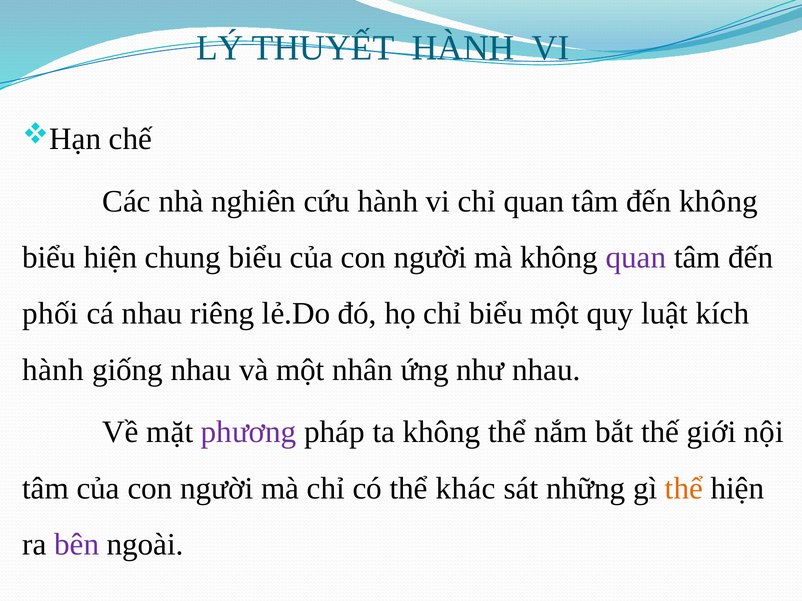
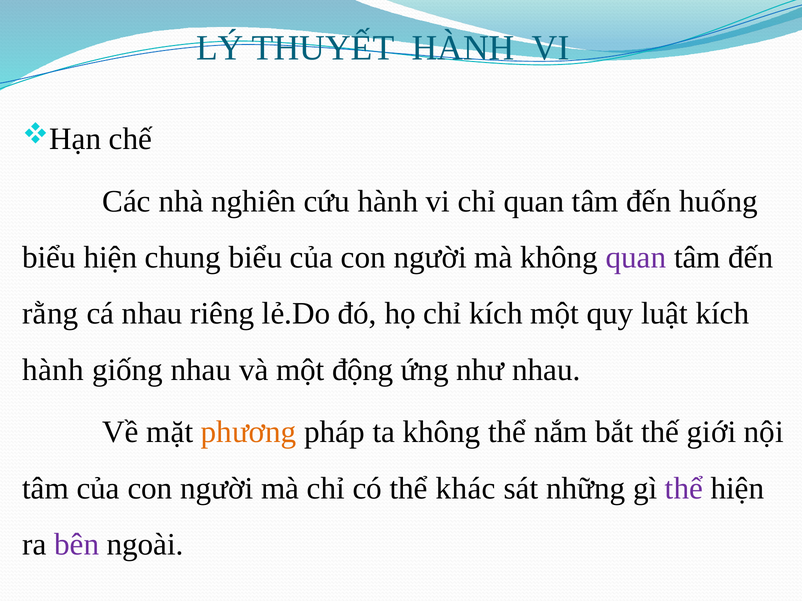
đến không: không -> huống (719, 202)
phối: phối -> rằng (50, 314)
chỉ biểu: biểu -> kích (496, 314)
nhân: nhân -> động (363, 370)
phương colour: purple -> orange (249, 432)
thể colour: orange -> purple (684, 489)
